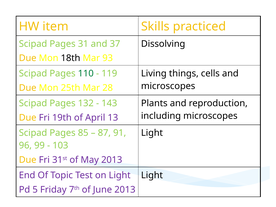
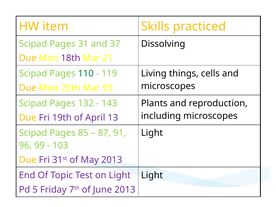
18th colour: black -> purple (71, 58)
93: 93 -> 21 (108, 58)
28: 28 -> 93 (108, 88)
